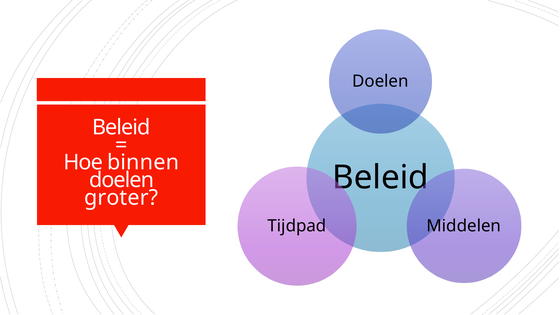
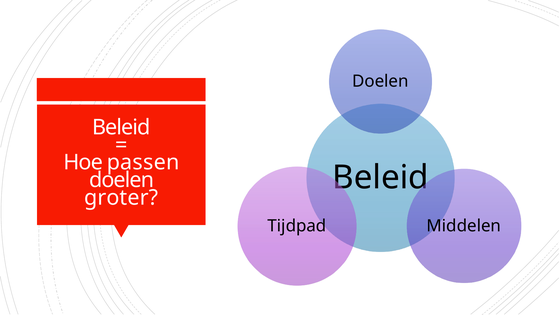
binnen: binnen -> passen (143, 162)
